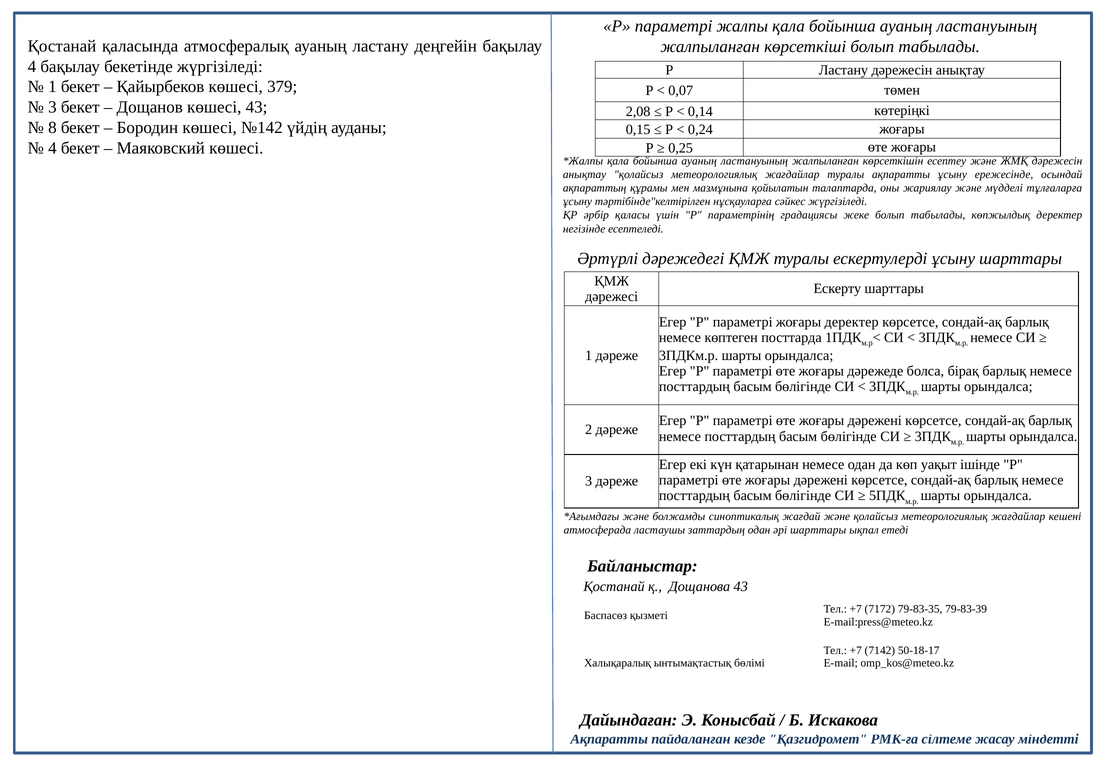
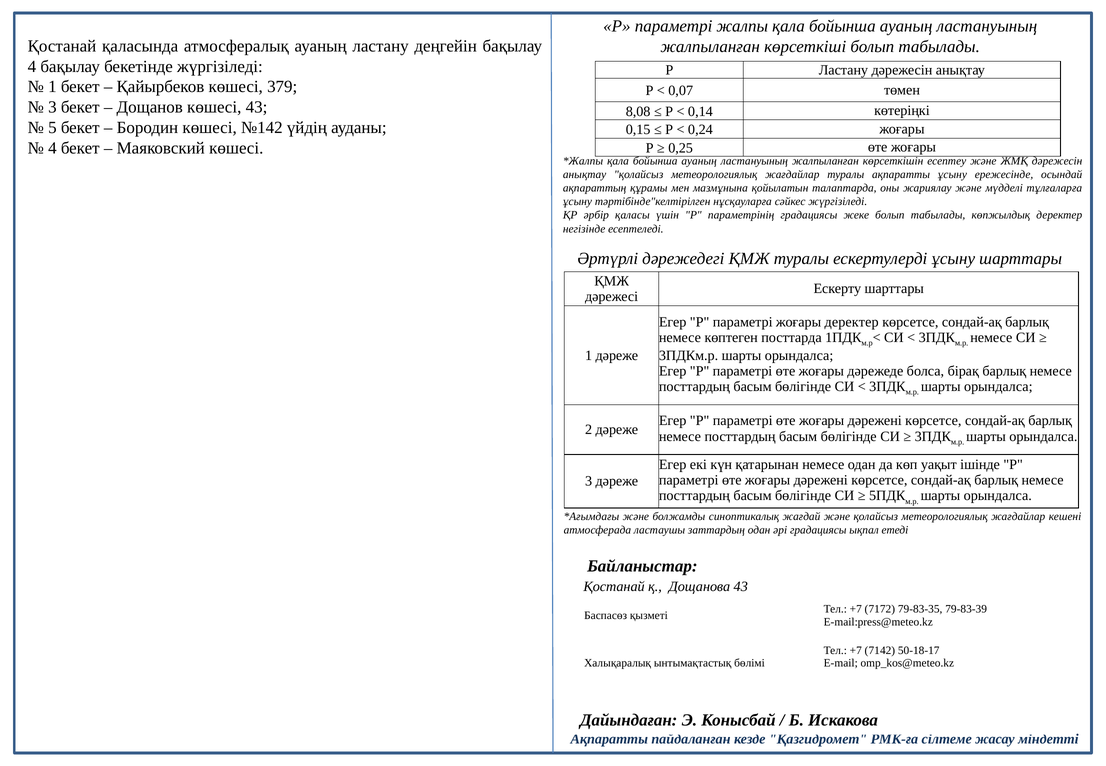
2,08: 2,08 -> 8,08 (638, 111)
8: 8 -> 5 (52, 128)
әрі шарттары: шарттары -> градациясы (818, 530)
